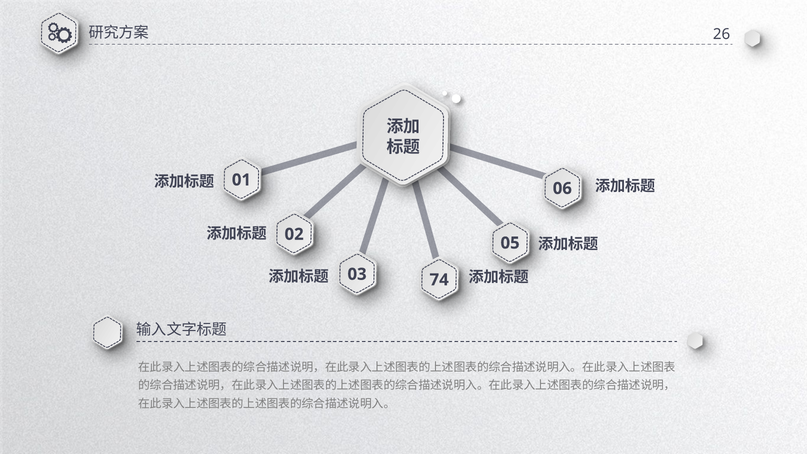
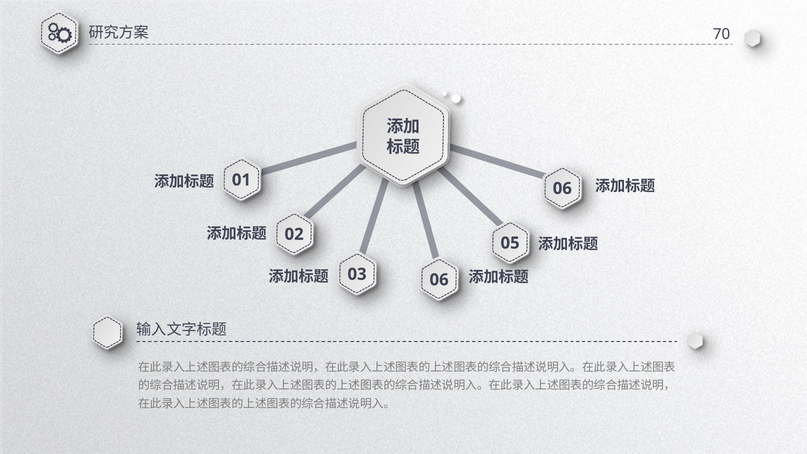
26: 26 -> 70 (722, 35)
03 74: 74 -> 06 (439, 280)
